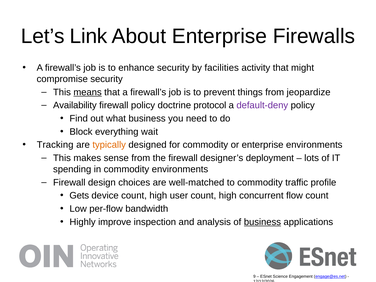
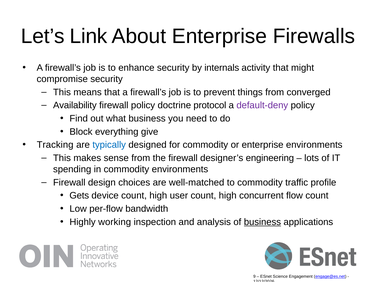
facilities: facilities -> internals (222, 68)
means underline: present -> none (88, 92)
jeopardize: jeopardize -> converged (309, 92)
wait: wait -> give (150, 132)
typically colour: orange -> blue (109, 145)
deployment: deployment -> engineering (270, 158)
improve: improve -> working (115, 222)
